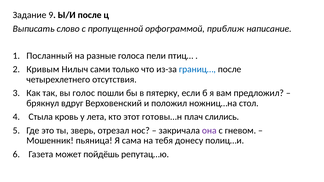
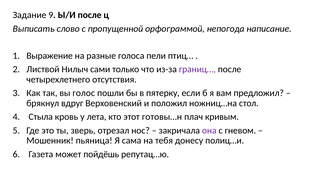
приближ: приближ -> непогода (226, 29)
Посланный: Посланный -> Выражение (50, 56)
Кривым: Кривым -> Листвой (43, 69)
границ… colour: blue -> purple (197, 69)
слились: слились -> кривым (222, 117)
